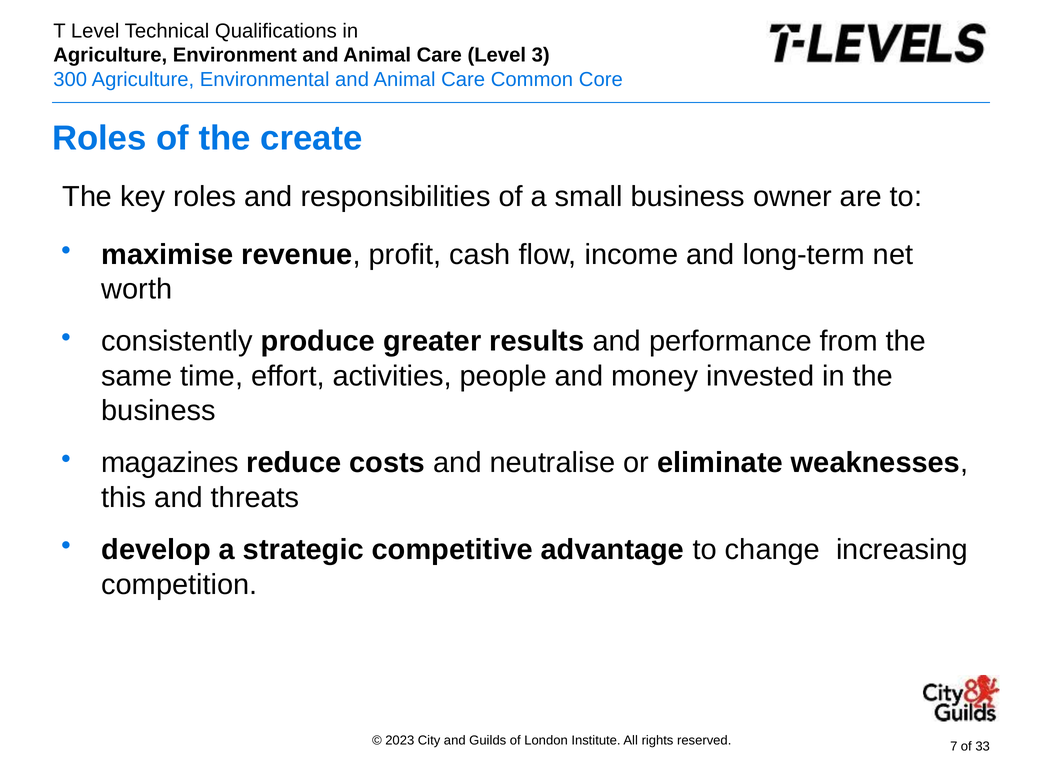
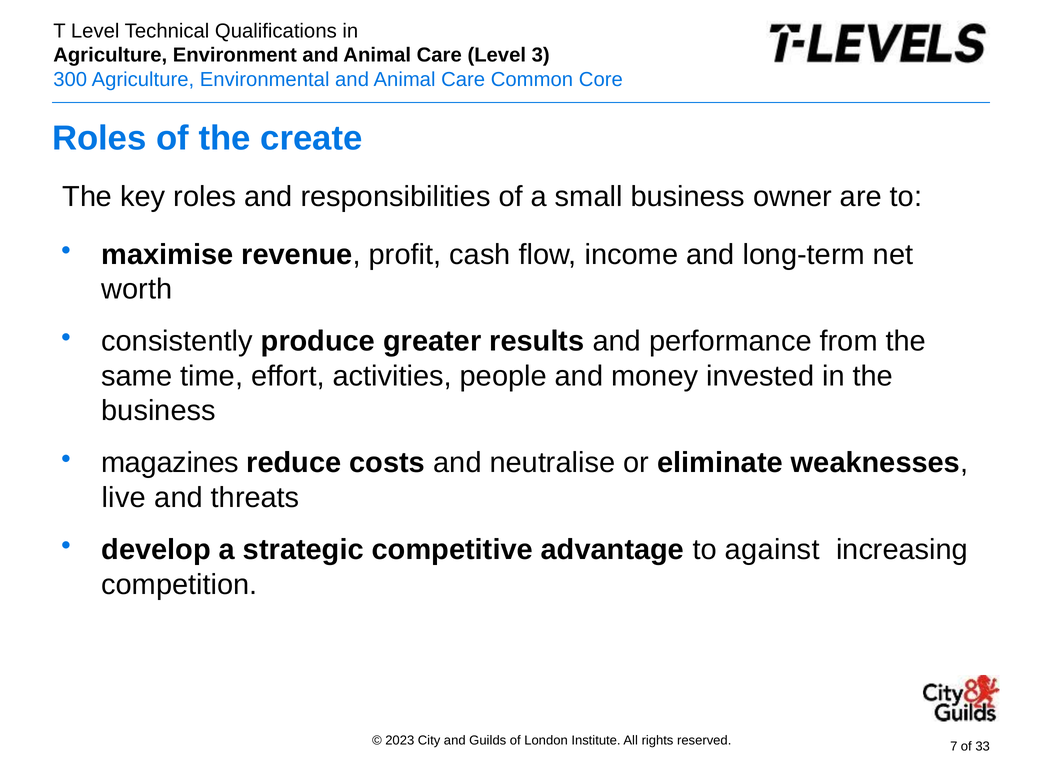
this: this -> live (124, 498)
change: change -> against (772, 550)
